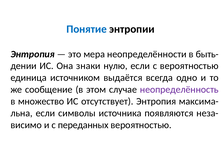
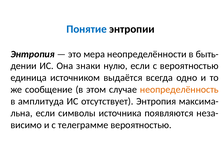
неопределённость colour: purple -> orange (179, 89)
множество: множество -> амплитуда (41, 101)
переданных: переданных -> телеграмме (83, 125)
